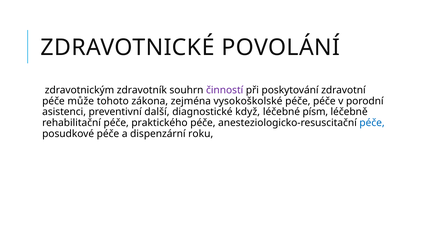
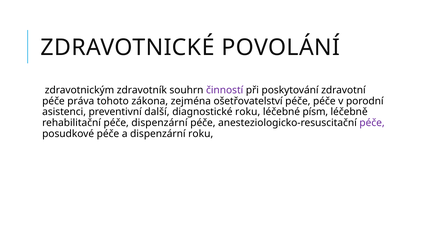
může: může -> práva (81, 101)
vysokoškolské: vysokoškolské -> ošetřovatelství (248, 101)
diagnostické když: když -> roku (248, 112)
péče praktického: praktického -> dispenzární (159, 123)
péče colour: blue -> purple (372, 123)
